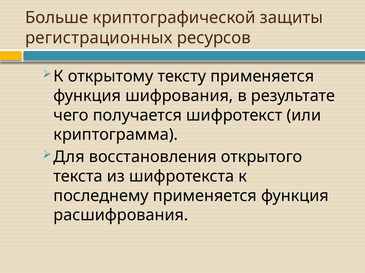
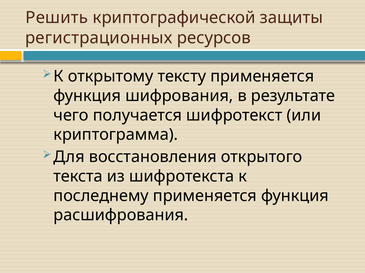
Больше: Больше -> Решить (57, 18)
